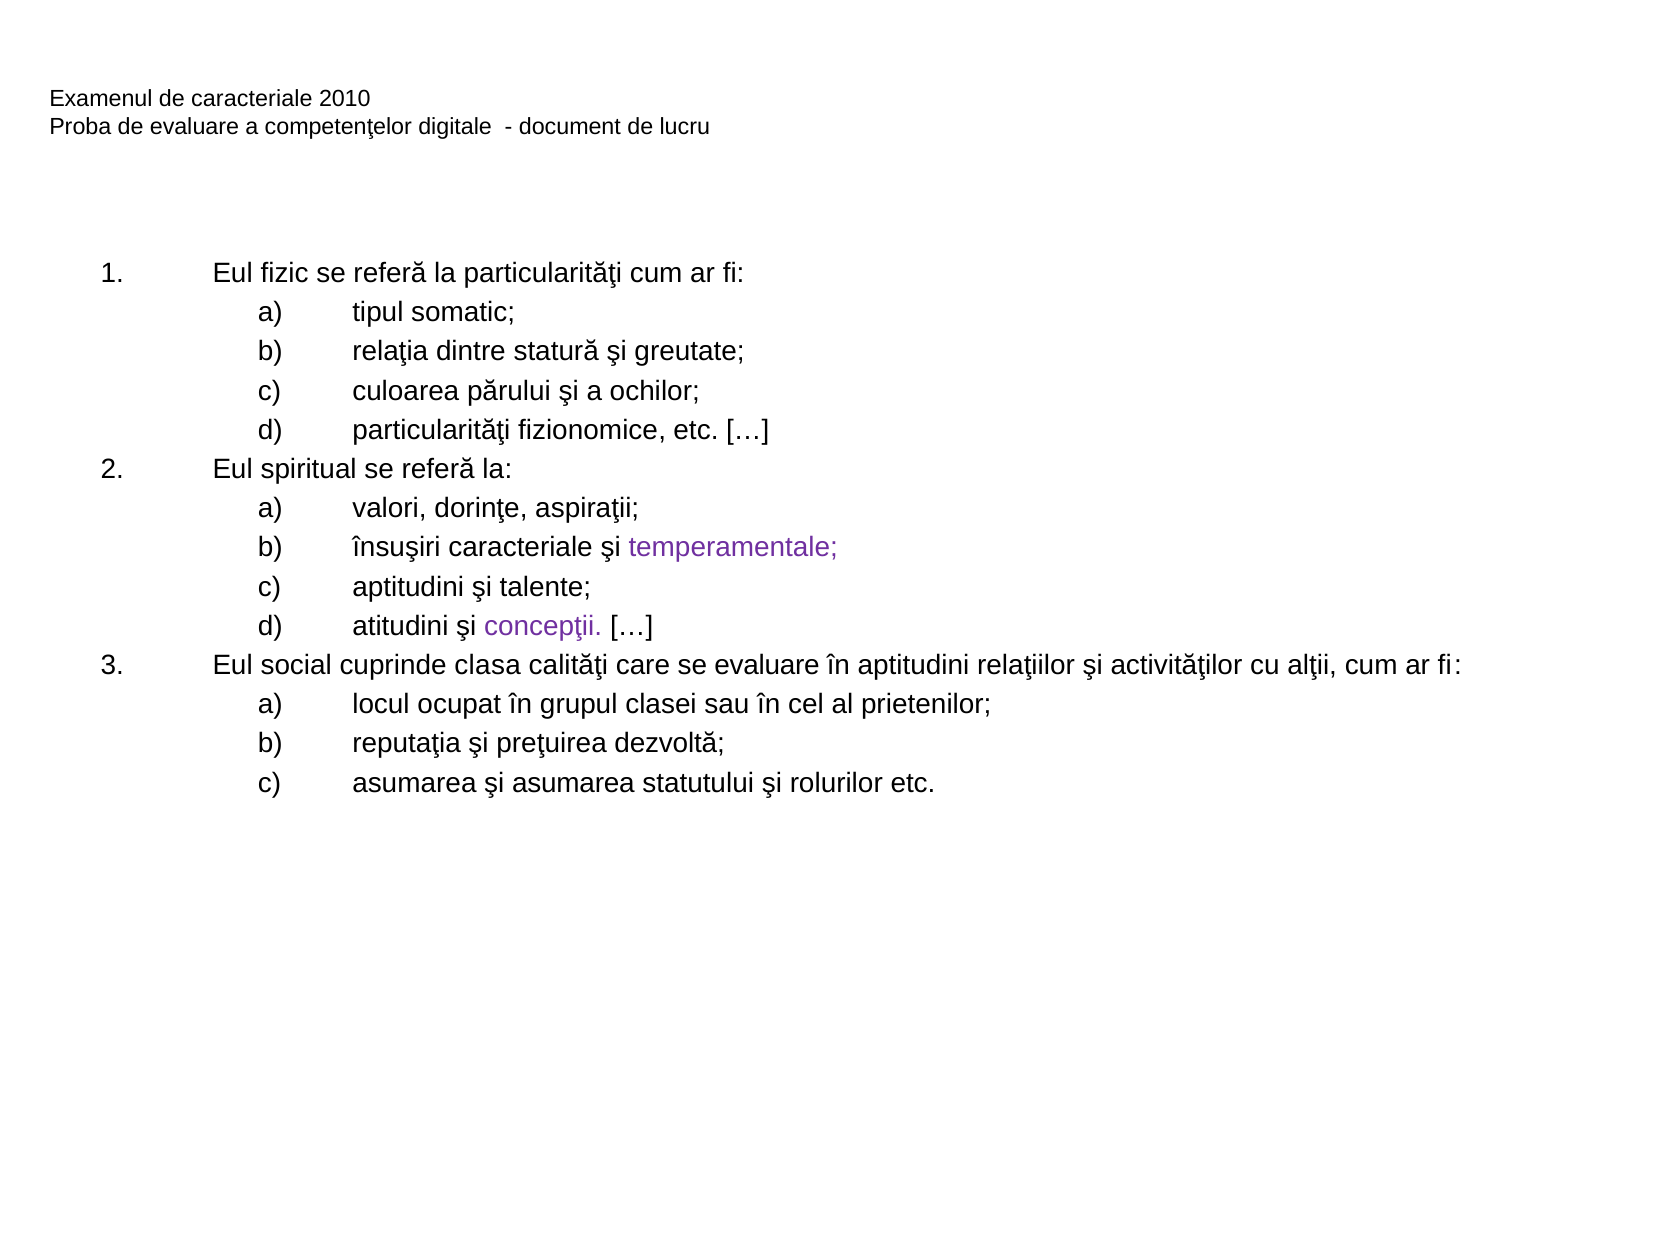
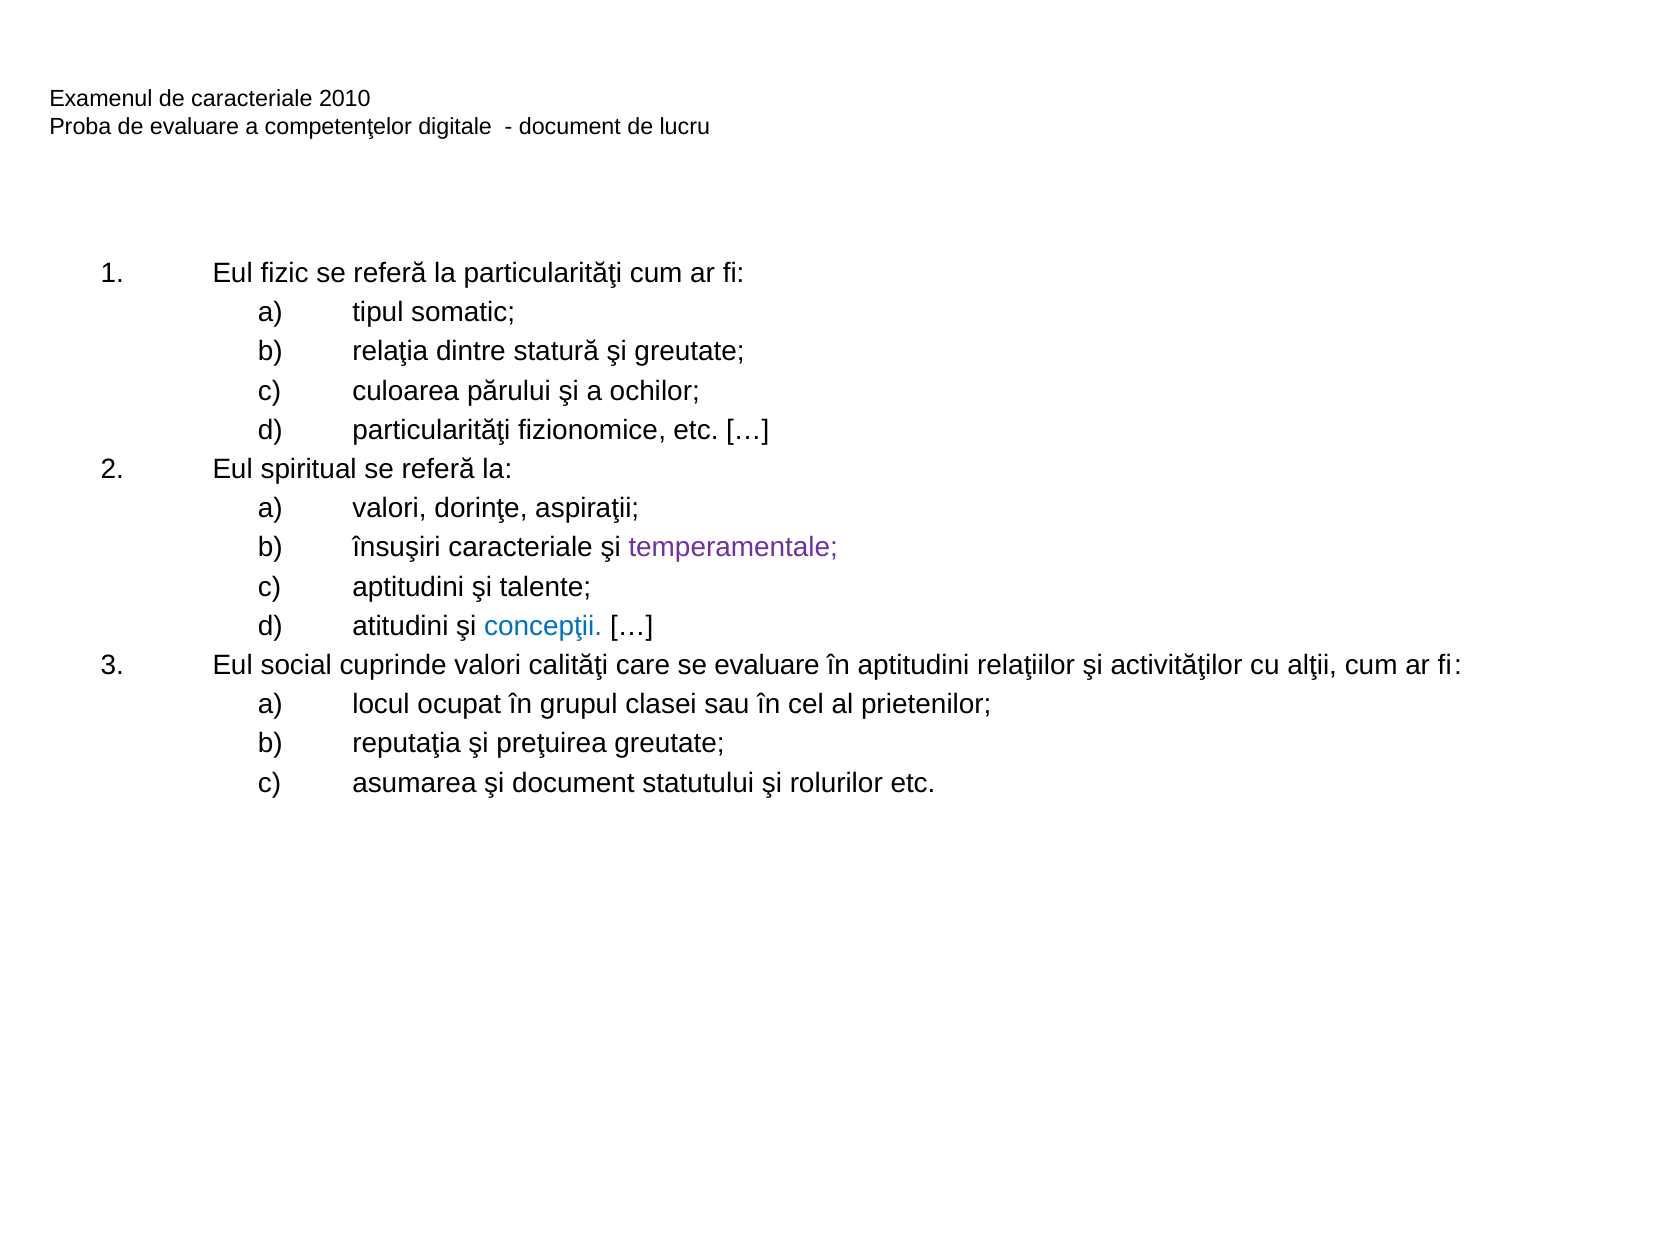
concepţii colour: purple -> blue (543, 626)
cuprinde clasa: clasa -> valori (488, 665)
preţuirea dezvoltă: dezvoltă -> greutate (670, 743)
şi asumarea: asumarea -> document (573, 783)
